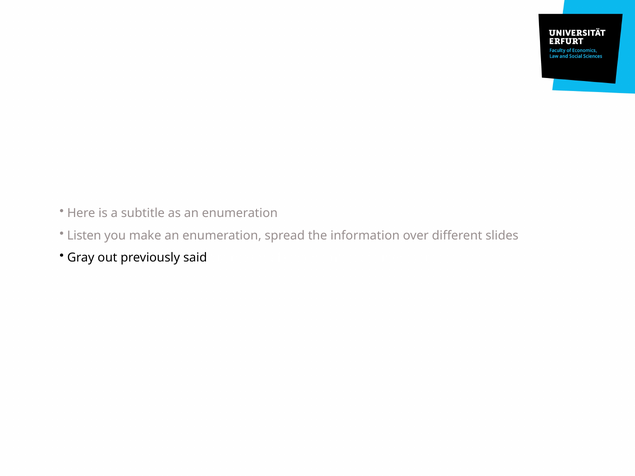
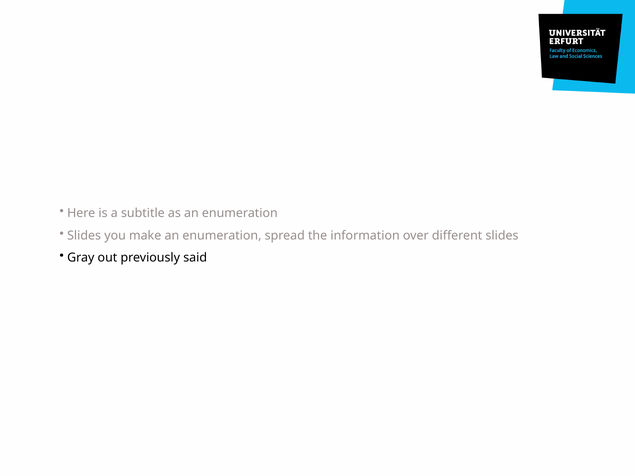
Listen: Listen -> Slides (84, 236)
